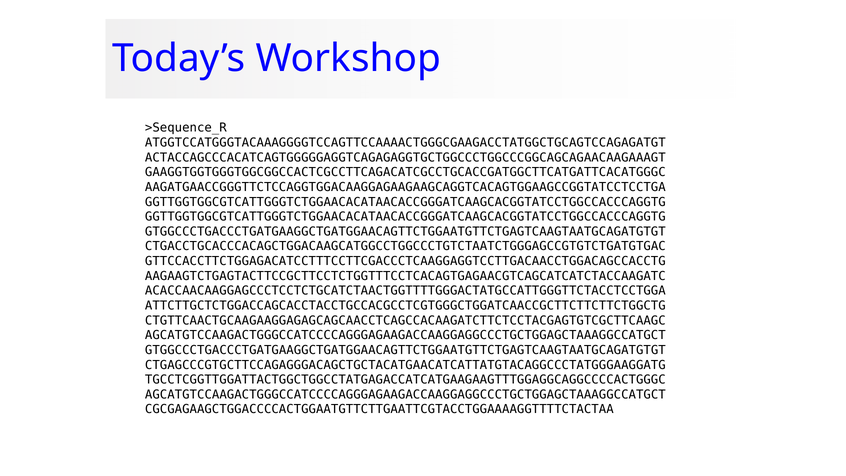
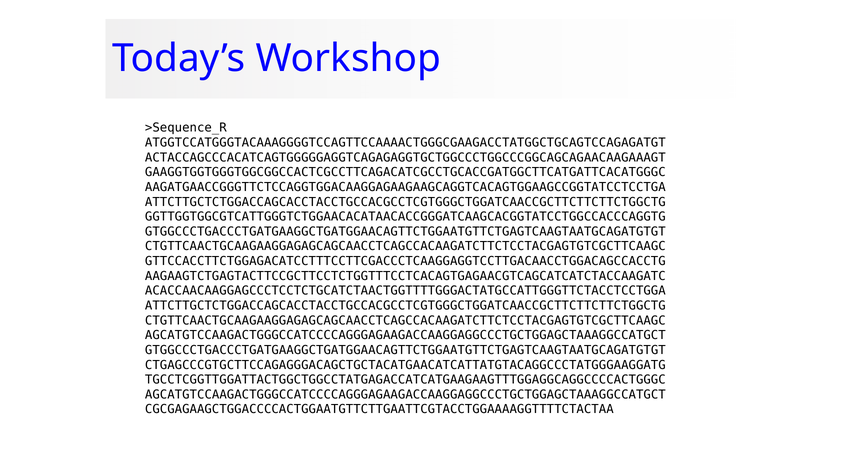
GGTTGGTGGCGTCATTGGGTCTGGAACACATAACACCGGGATCAAGCACGGTATCCTGGCCACCCAGGTG: GGTTGGTGGCGTCATTGGGTCTGGAACACATAACACCGGGATCAAGCACGGTATCCTGGCCACCCAGGTG -> ATTCTTGCTCTGGACCAGCACCTACCTGCCACGCCTCGTGGGCTGGATCAACCGCTTCTTCTTCTGGCTG (405, 202)
CTGACCTGCACCCACAGCTGGACAAGCATGGCCTGGCCCTGTCTAATCTGGGAGCCGTGTCTGATGTGAC: CTGACCTGCACCCACAGCTGGACAAGCATGGCCTGGCCCTGTCTAATCTGGGAGCCGTGTCTGATGTGAC -> CTGTTCAACTGCAAGAAGGAGAGCAGCAACCTCAGCCACAAGATCTTCTCCTACGAGTGTCGCTTCAAGC (405, 246)
